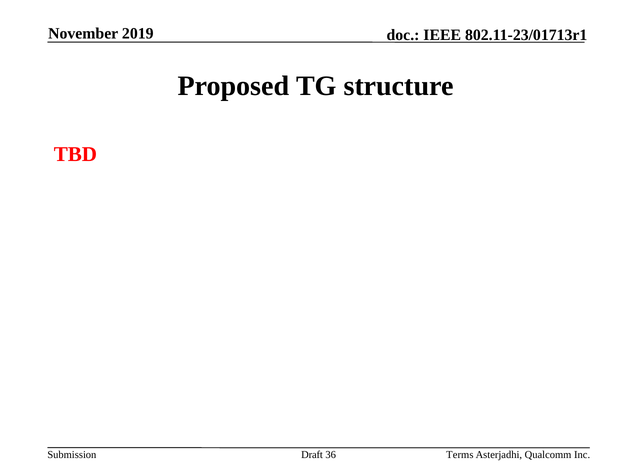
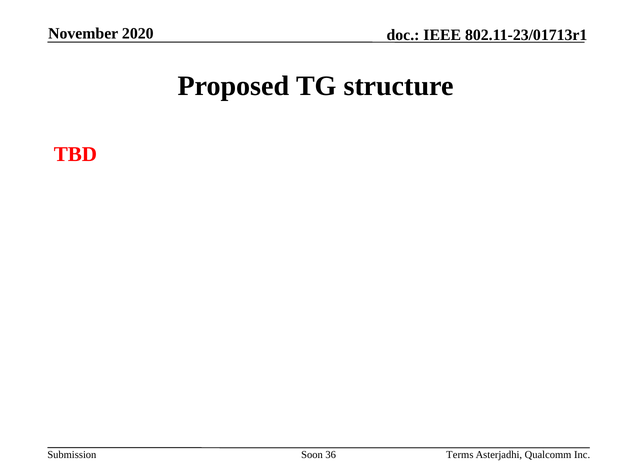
2019: 2019 -> 2020 (138, 34)
Draft: Draft -> Soon (312, 455)
